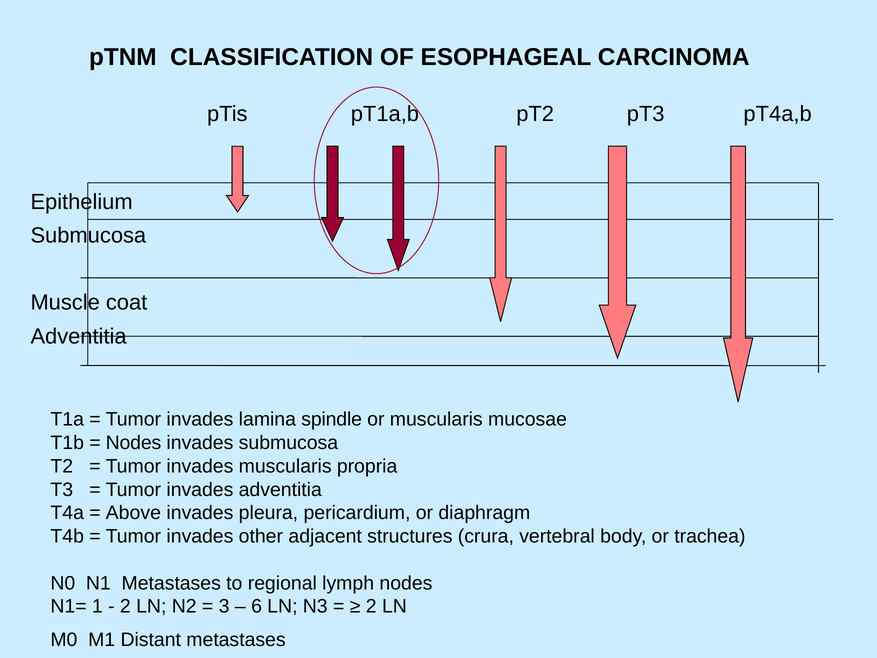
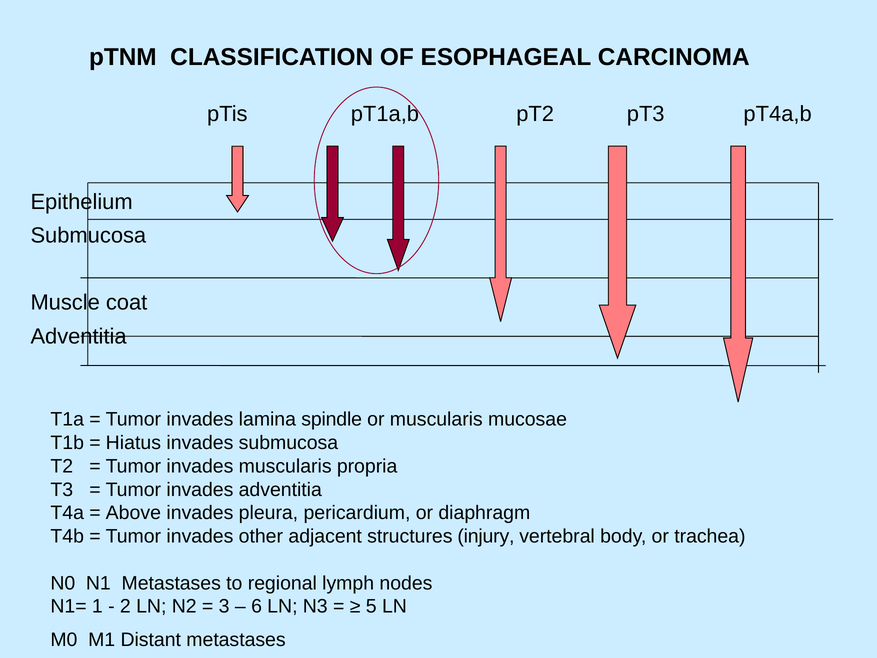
Nodes: Nodes -> Hiatus (133, 443)
crura: crura -> injury (486, 536)
2: 2 -> 5 (371, 606)
